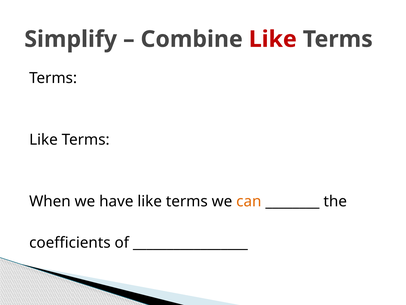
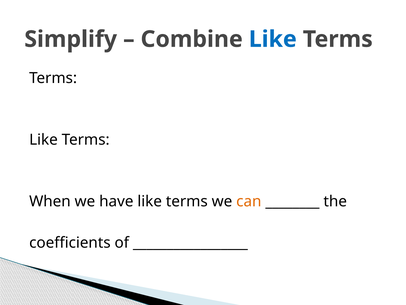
Like colour: red -> blue (273, 39)
